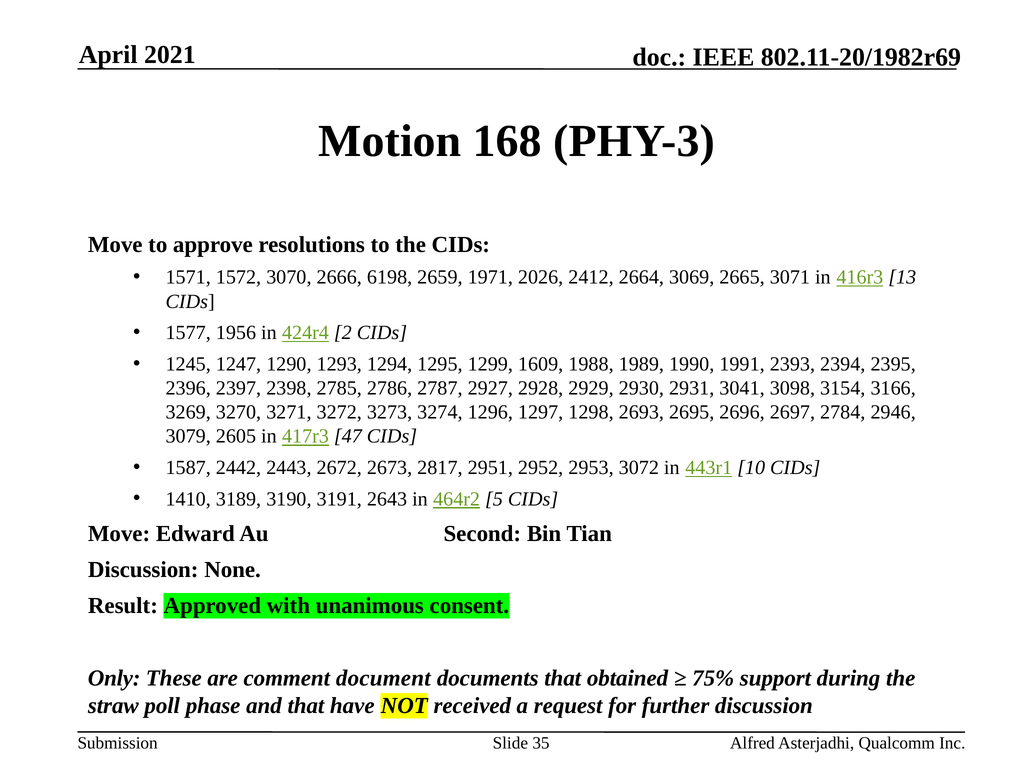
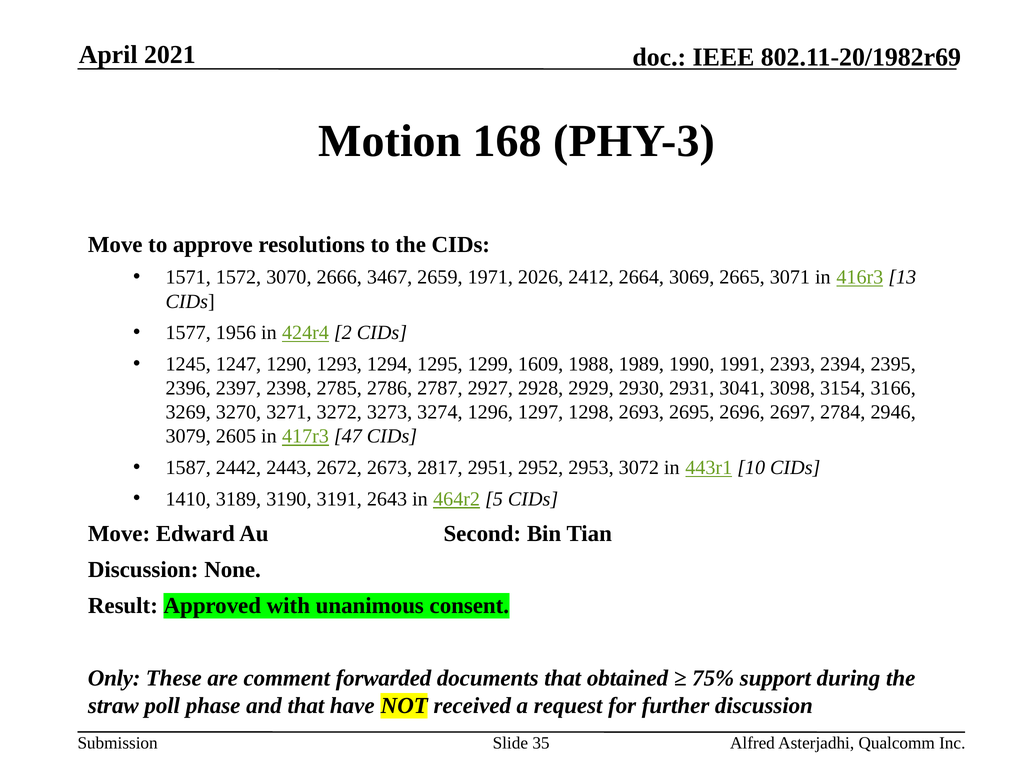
6198: 6198 -> 3467 (390, 277)
document: document -> forwarded (384, 679)
